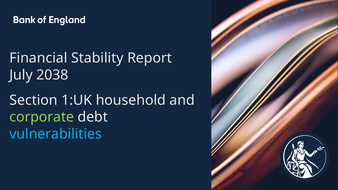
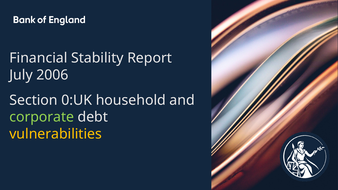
2038: 2038 -> 2006 (52, 75)
1:UK: 1:UK -> 0:UK (77, 100)
vulnerabilities colour: light blue -> yellow (56, 134)
